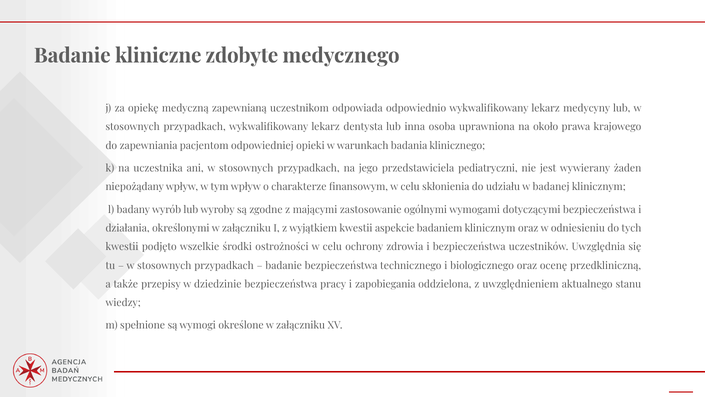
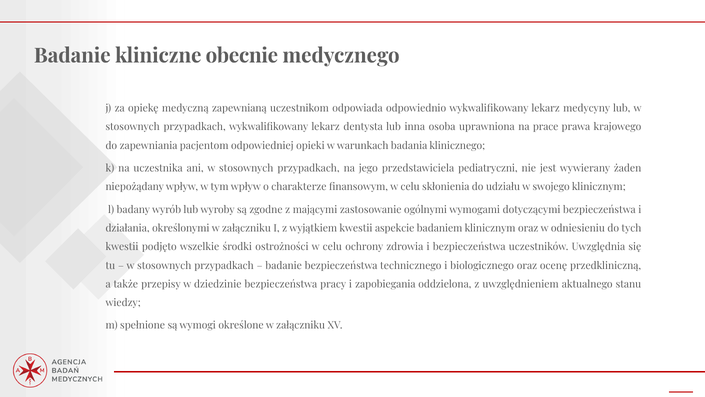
zdobyte: zdobyte -> obecnie (242, 56)
około: około -> prace (546, 127)
badanej: badanej -> swojego (551, 187)
